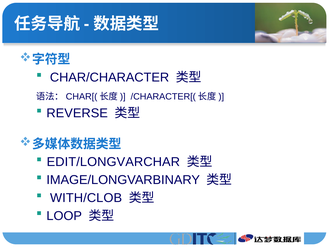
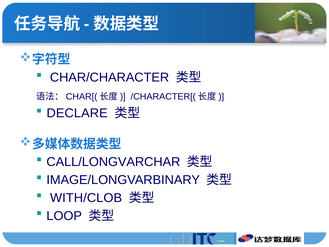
REVERSE: REVERSE -> DECLARE (77, 113)
EDIT/LONGVARCHAR: EDIT/LONGVARCHAR -> CALL/LONGVARCHAR (113, 162)
